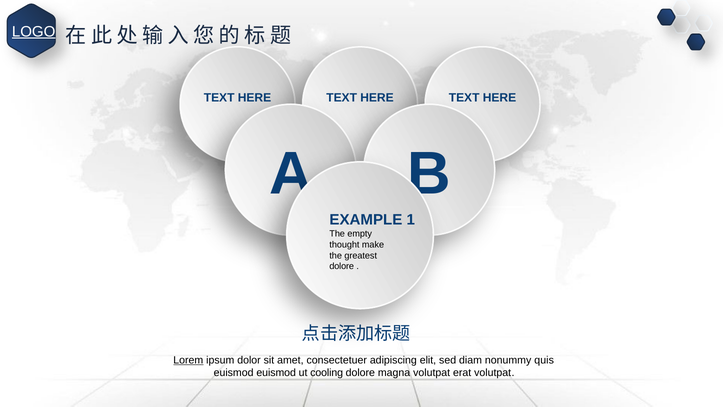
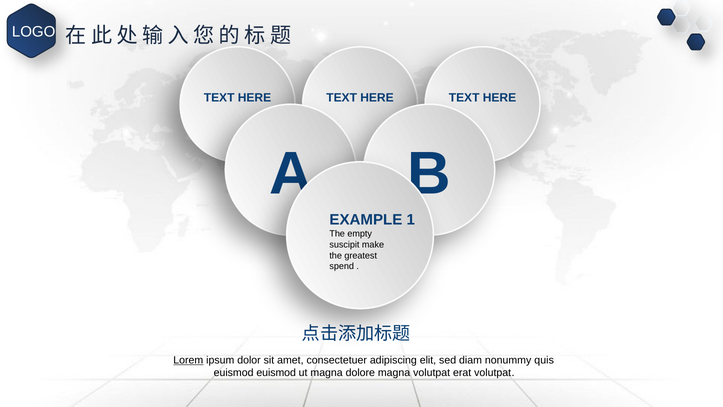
LOGO underline: present -> none (34, 32)
thought: thought -> suscipit (344, 245)
dolore: dolore -> spend (342, 266)
ut cooling: cooling -> magna (327, 372)
